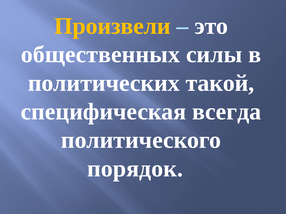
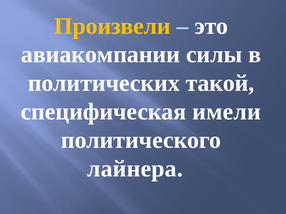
общественных: общественных -> авиакомпании (100, 55)
всегда: всегда -> имели (227, 112)
порядок: порядок -> лайнера (135, 169)
